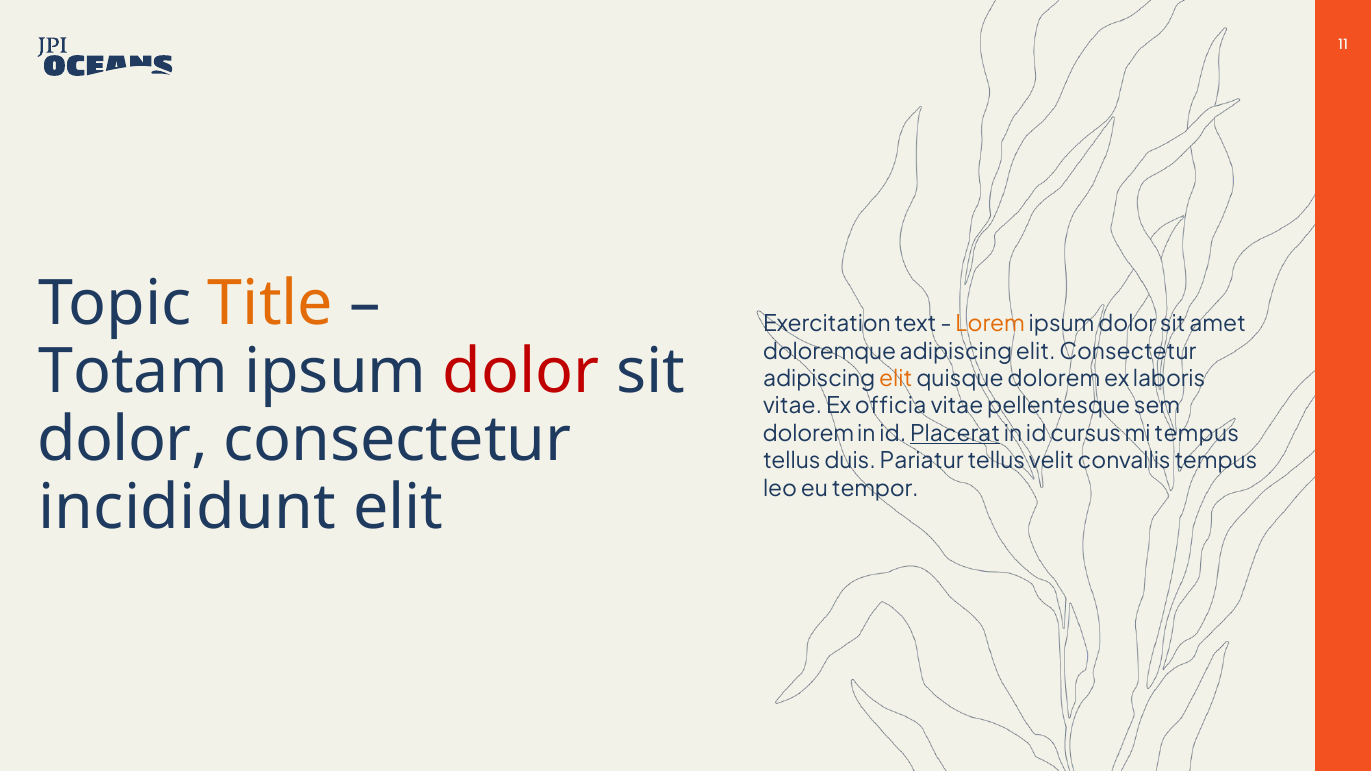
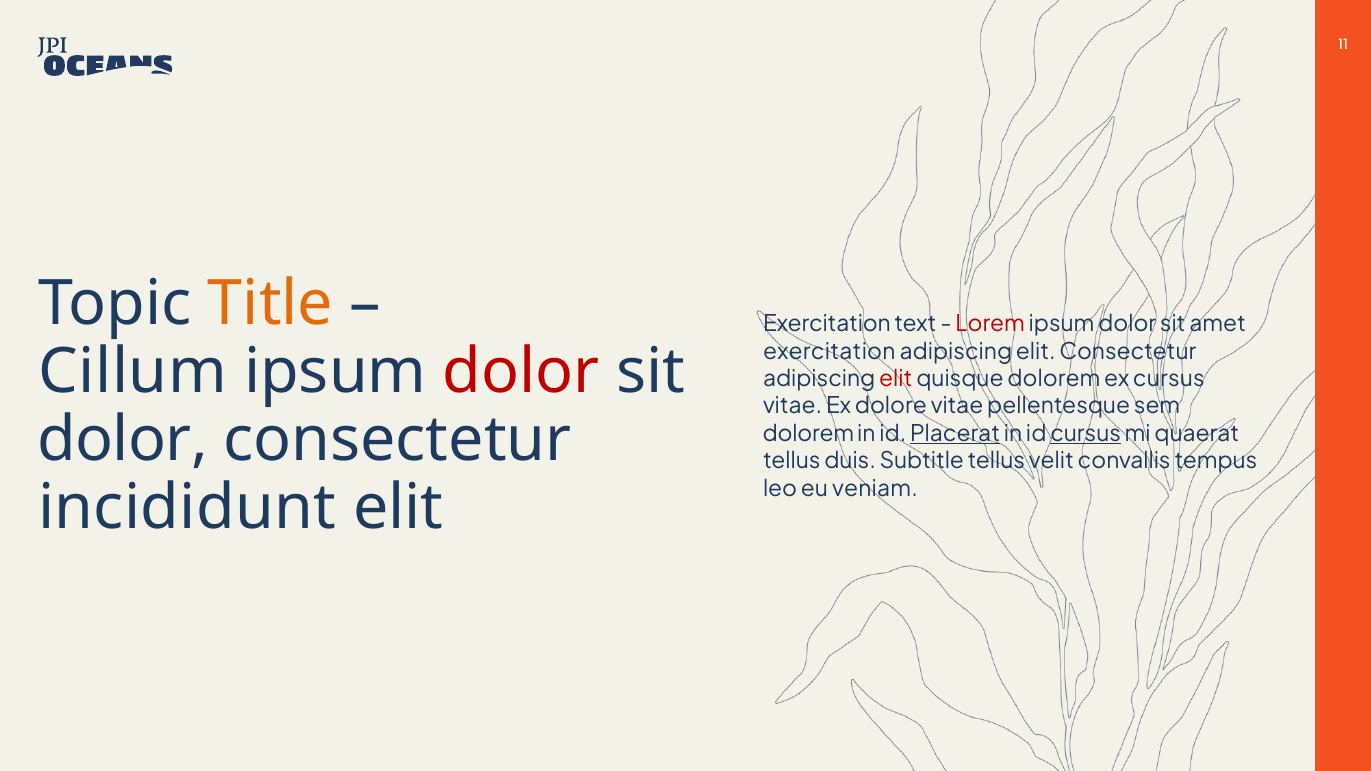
Lorem colour: orange -> red (990, 324)
doloremque: doloremque -> exercitation (829, 352)
Totam: Totam -> Cillum (133, 372)
elit colour: orange -> red (896, 379)
ex laboris: laboris -> cursus (1169, 379)
officia: officia -> dolore (891, 406)
cursus underline: none -> present (1086, 434)
mi tempus: tempus -> quaerat (1197, 434)
Pariatur: Pariatur -> Subtitle (922, 461)
tempor: tempor -> veniam (875, 489)
